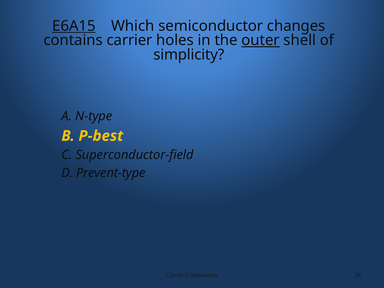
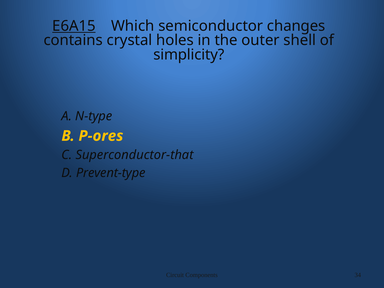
carrier: carrier -> crystal (129, 40)
outer underline: present -> none (261, 40)
P-best: P-best -> P-ores (101, 136)
Superconductor-field: Superconductor-field -> Superconductor-that (135, 155)
